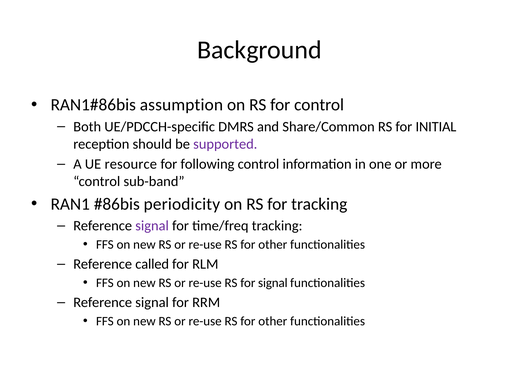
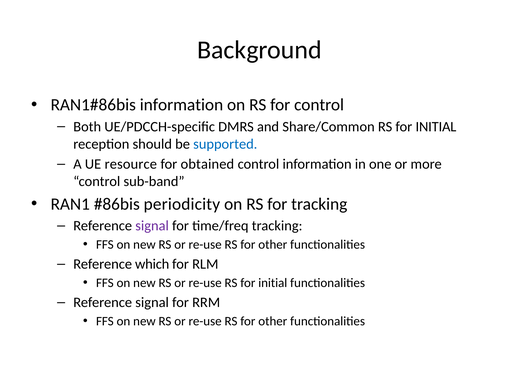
assumption: assumption -> information (181, 105)
supported colour: purple -> blue (225, 144)
following: following -> obtained (207, 164)
called: called -> which (152, 264)
re-use RS for signal: signal -> initial (273, 283)
